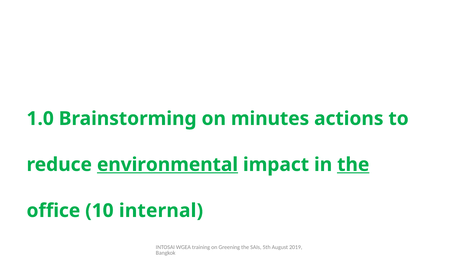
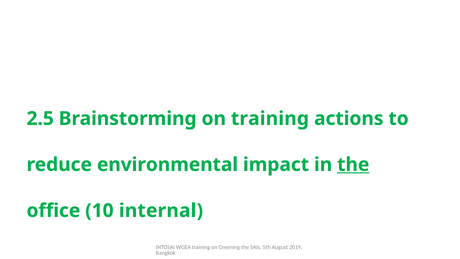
1.0: 1.0 -> 2.5 (40, 118)
on minutes: minutes -> training (270, 118)
environmental underline: present -> none (167, 164)
